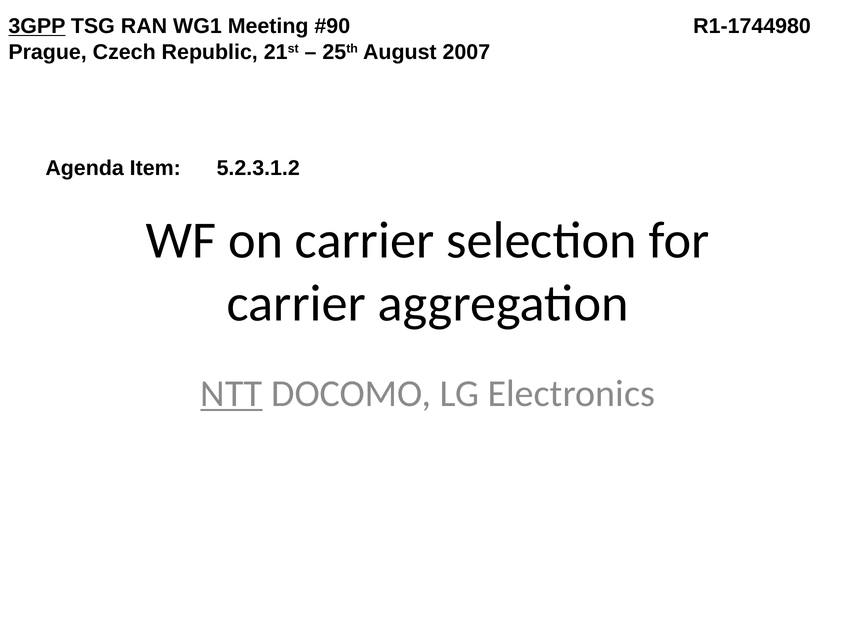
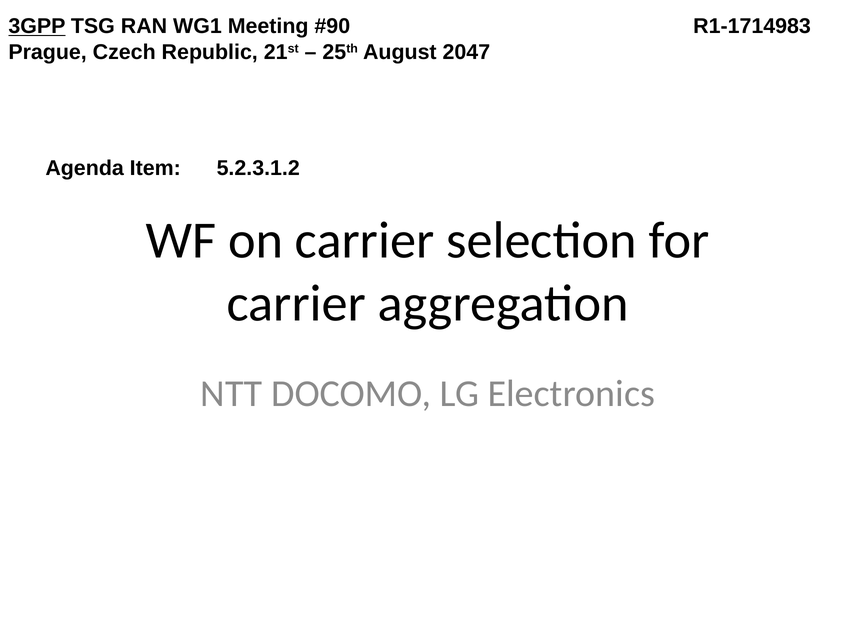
R1-1744980: R1-1744980 -> R1-1714983 (752, 26)
2007: 2007 -> 2047 (466, 52)
NTT underline: present -> none (231, 394)
